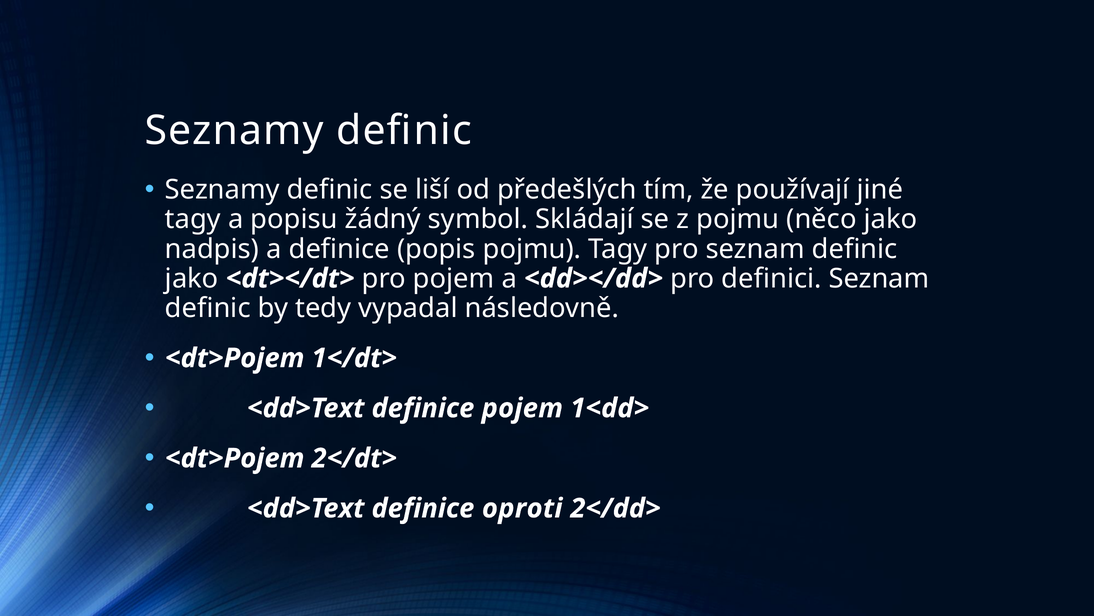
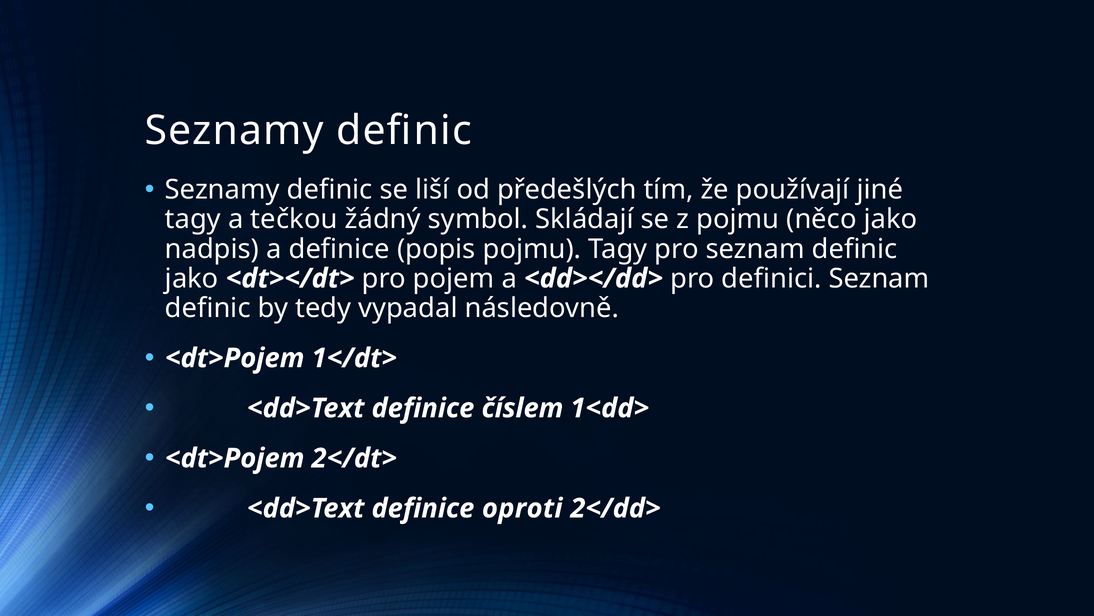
popisu: popisu -> tečkou (294, 219)
definice pojem: pojem -> číslem (522, 408)
